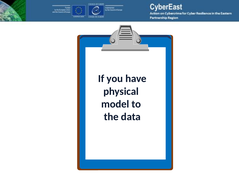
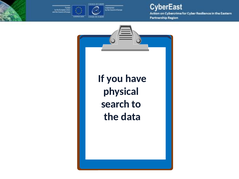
model: model -> search (115, 104)
